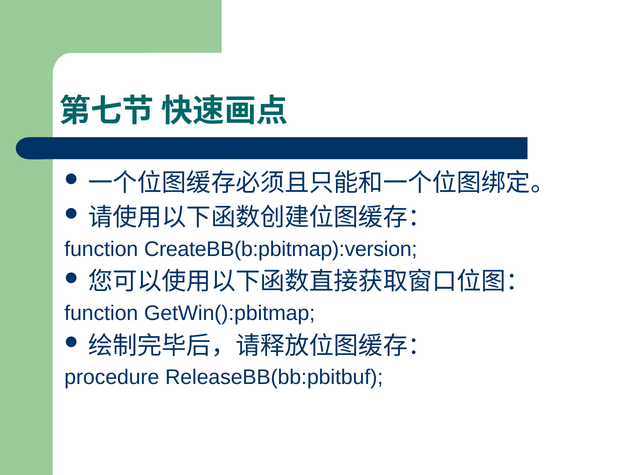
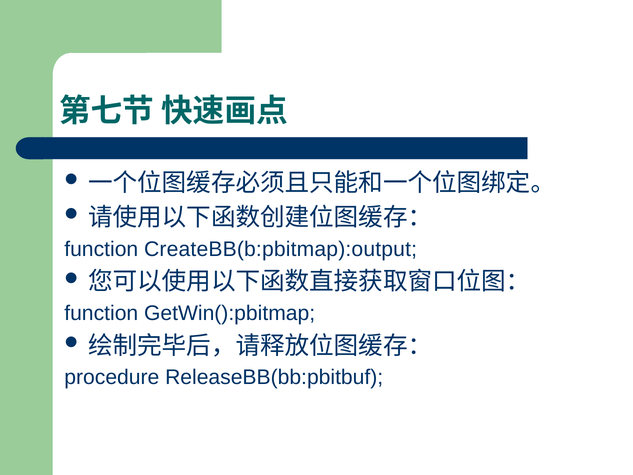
CreateBB(b:pbitmap):version: CreateBB(b:pbitmap):version -> CreateBB(b:pbitmap):output (281, 249)
